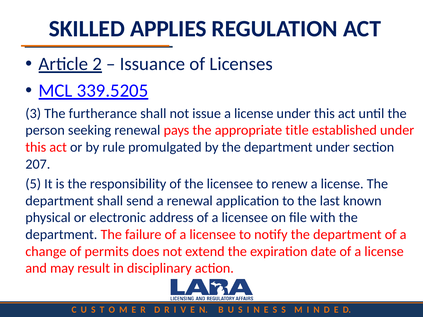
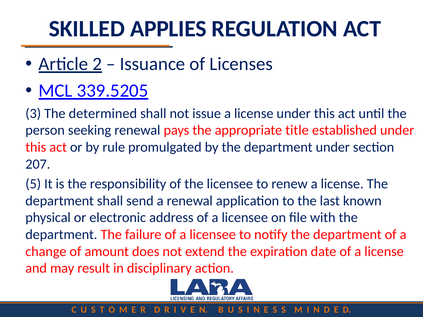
furtherance: furtherance -> determined (103, 113)
permits: permits -> amount (107, 252)
